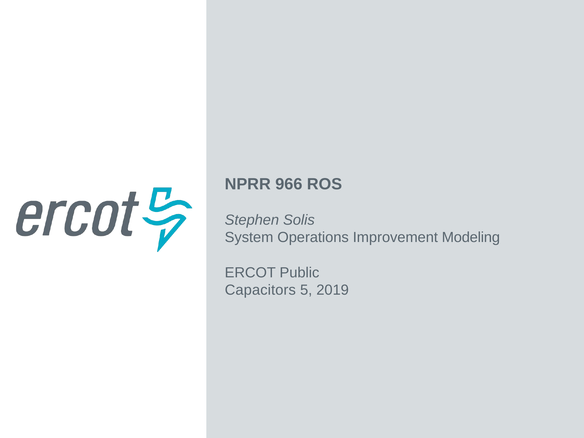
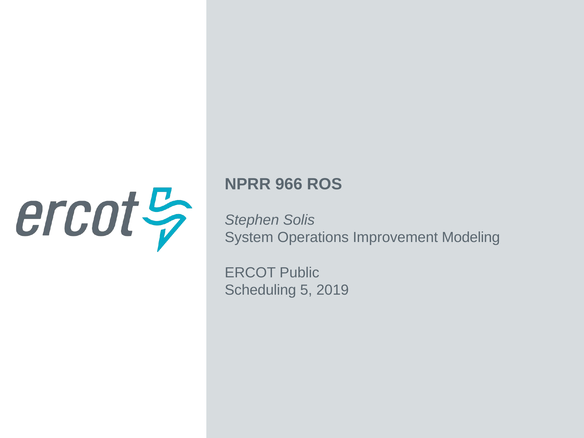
Capacitors: Capacitors -> Scheduling (260, 290)
